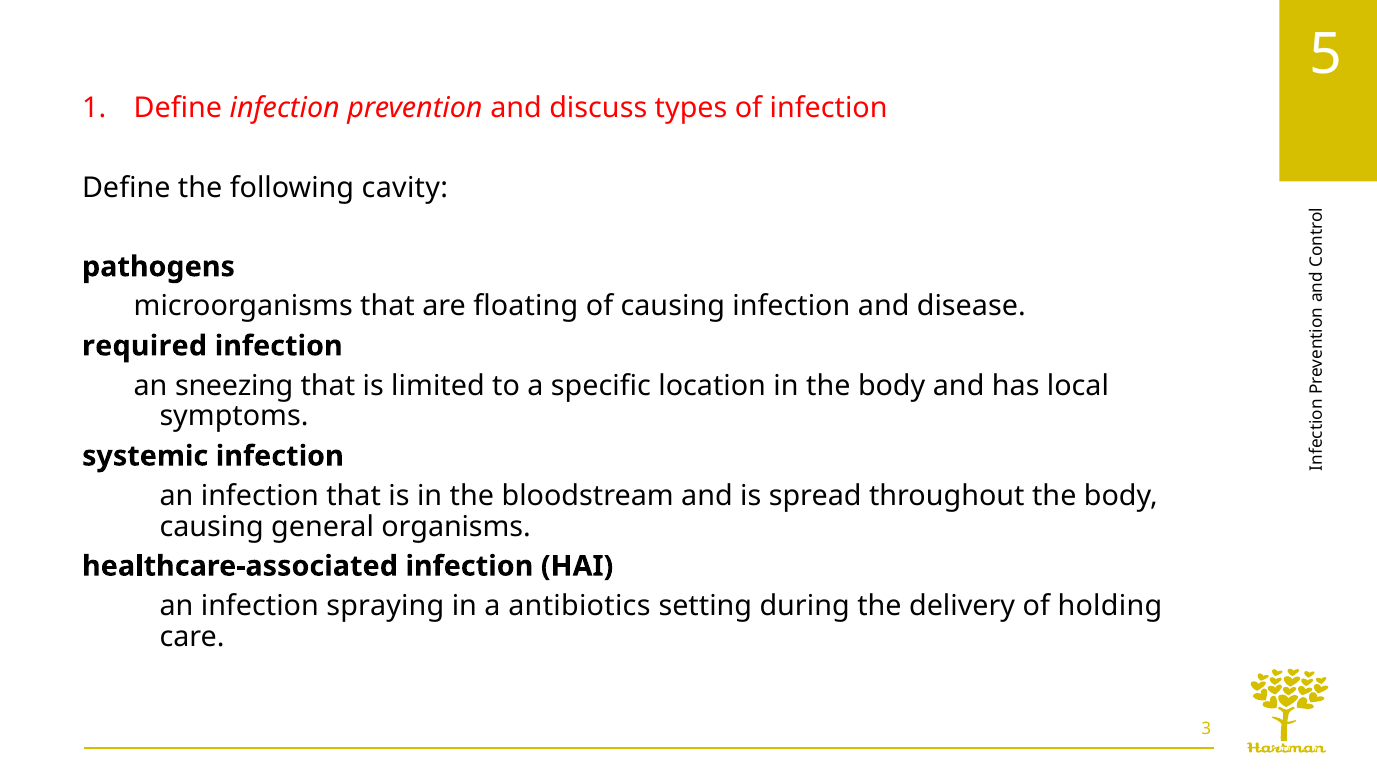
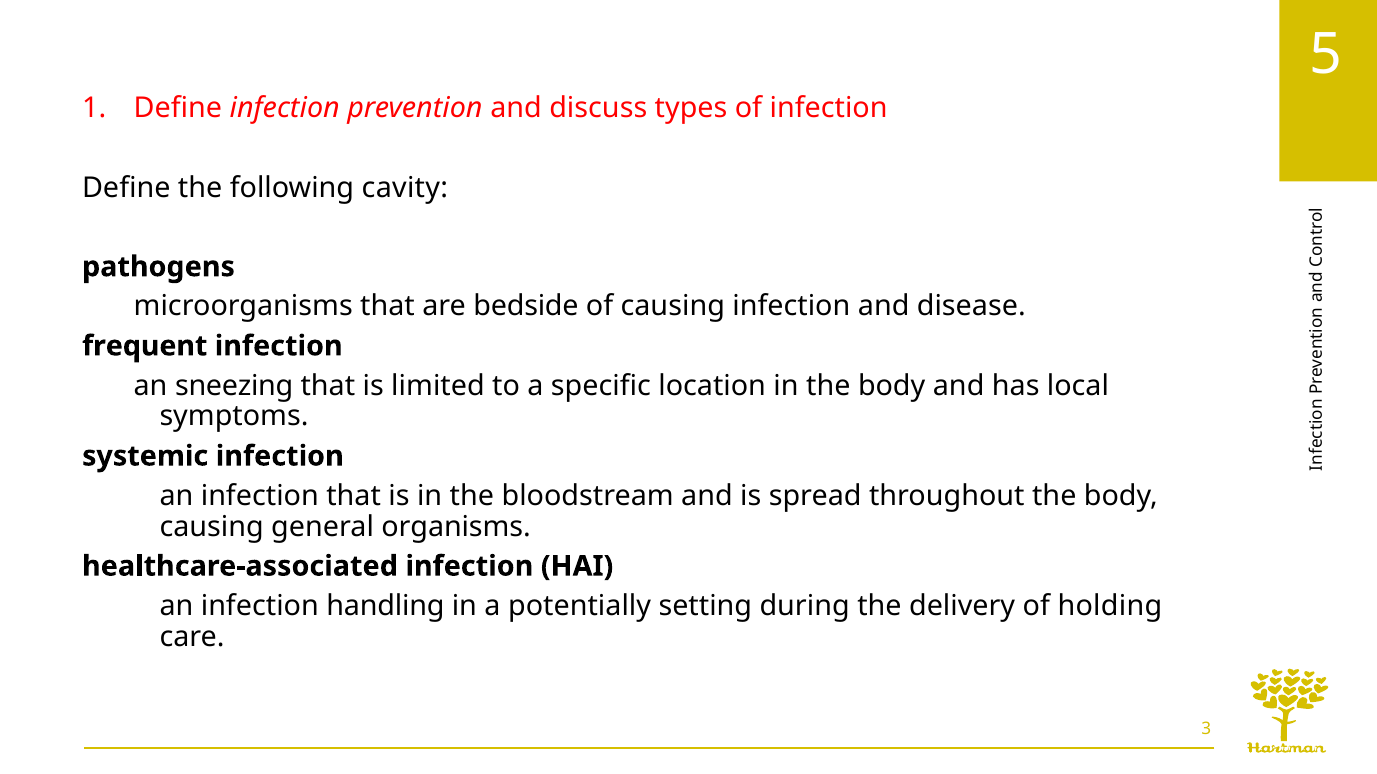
floating: floating -> bedside (526, 307)
required: required -> frequent (145, 346)
spraying: spraying -> handling (385, 606)
antibiotics: antibiotics -> potentially (580, 606)
